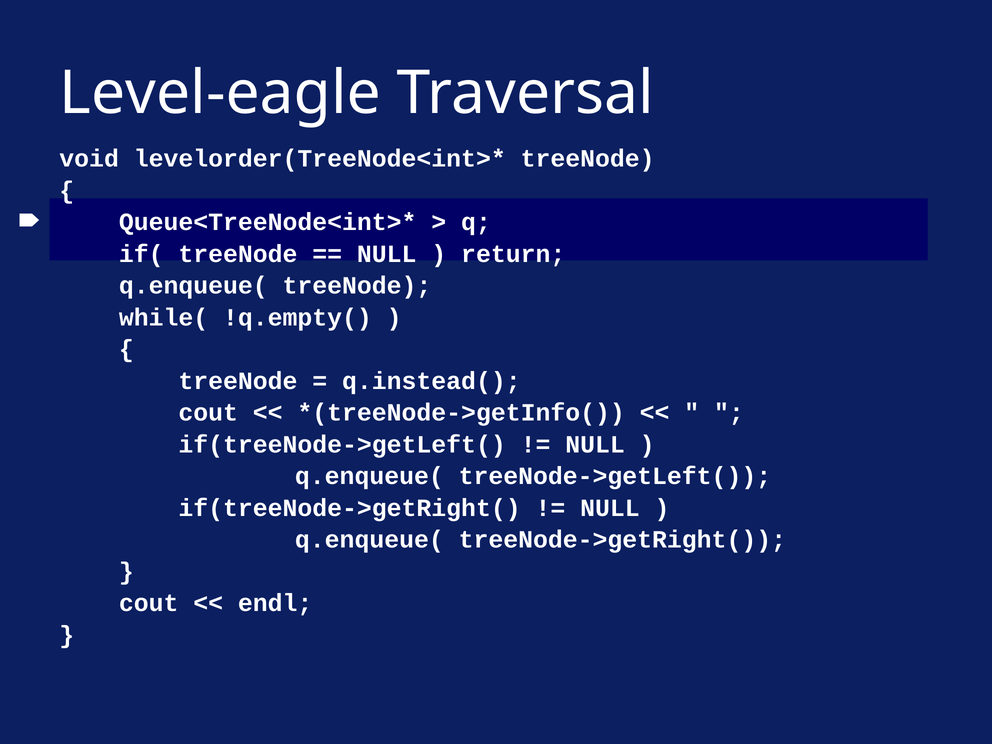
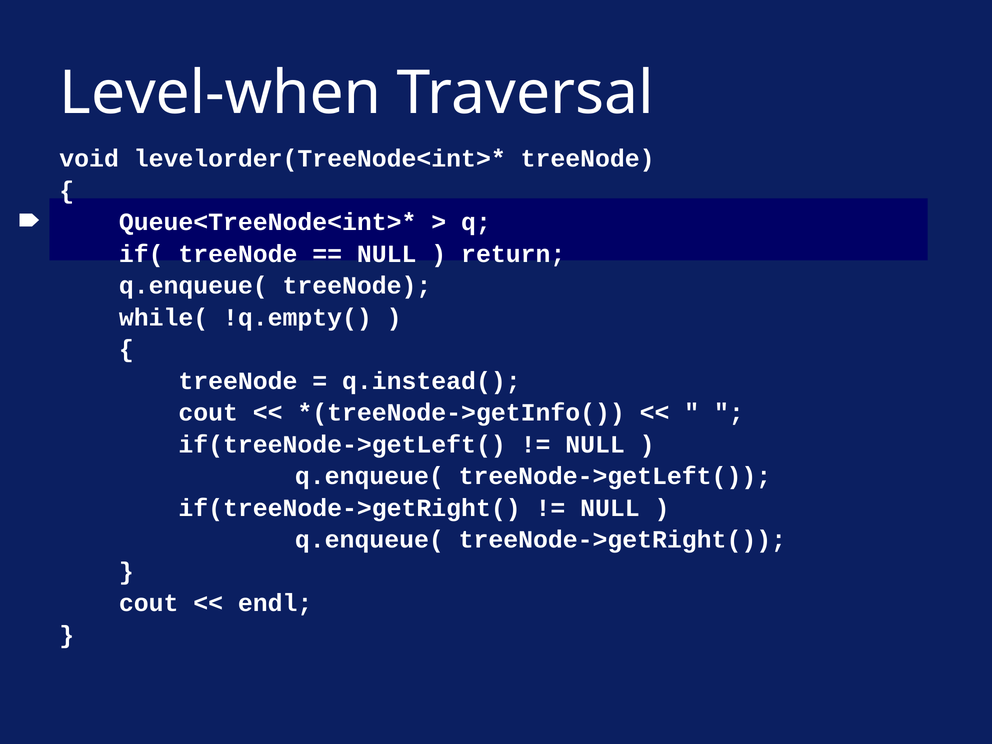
Level-eagle: Level-eagle -> Level-when (220, 93)
